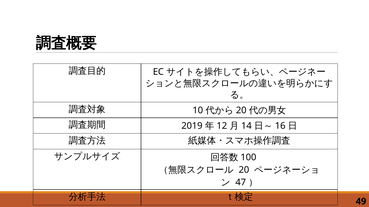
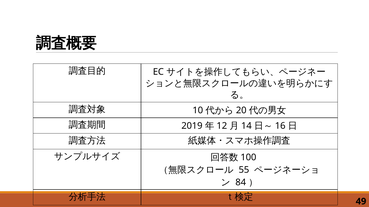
20: 20 -> 55 (244, 170)
47: 47 -> 84 (241, 183)
